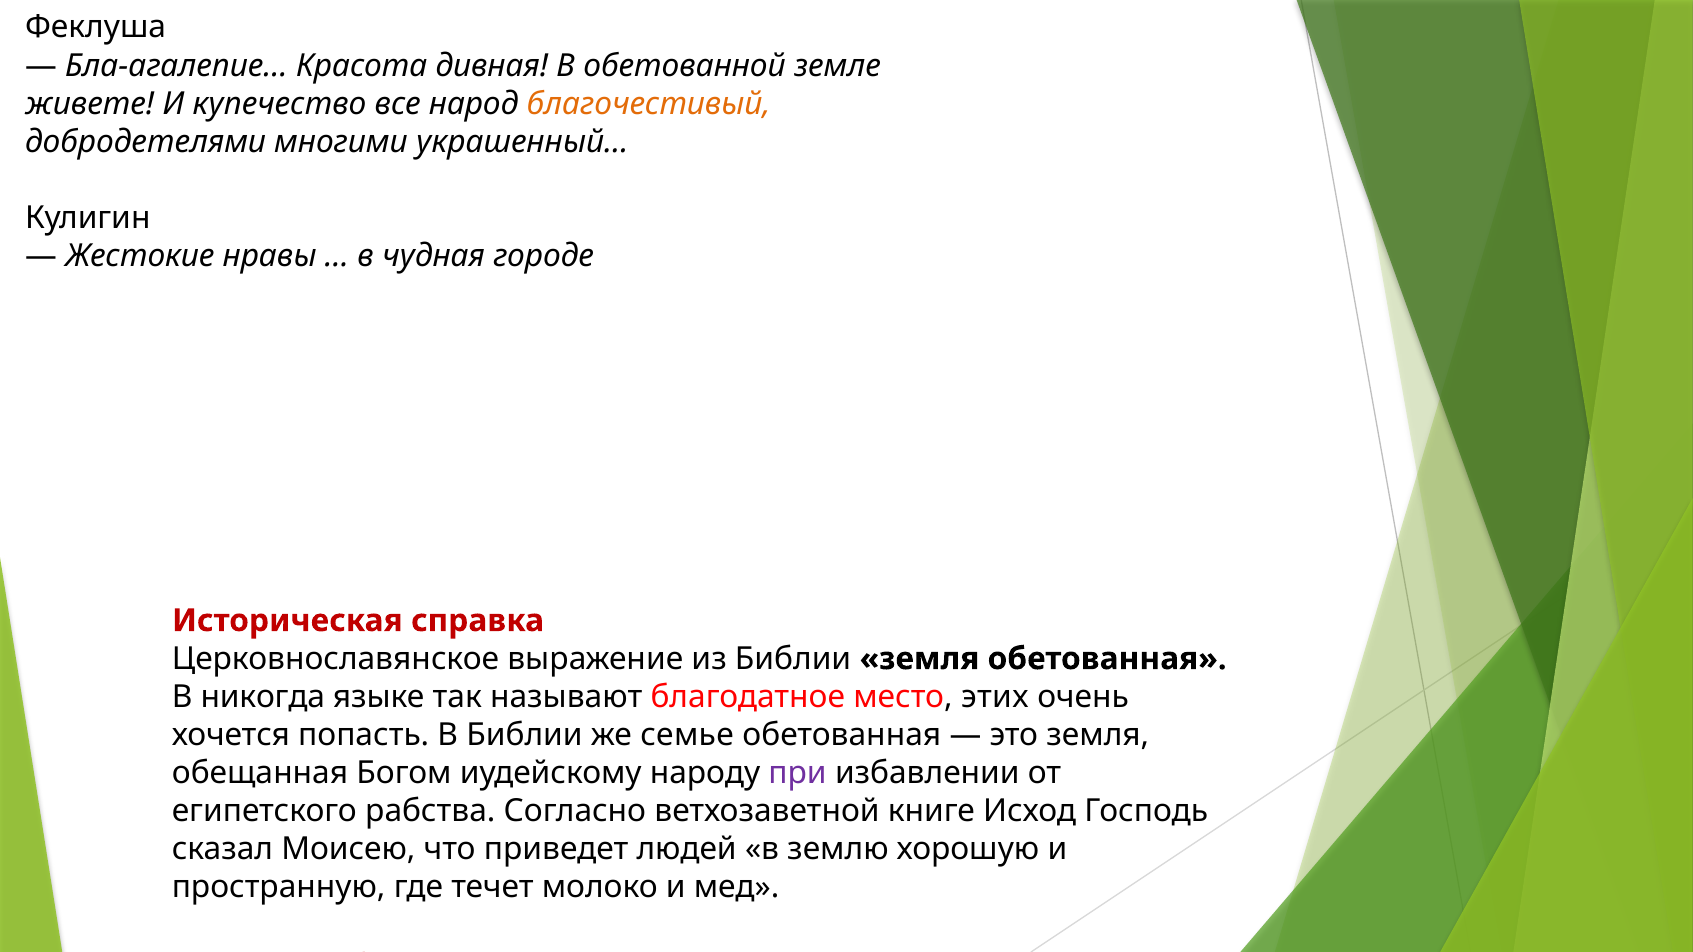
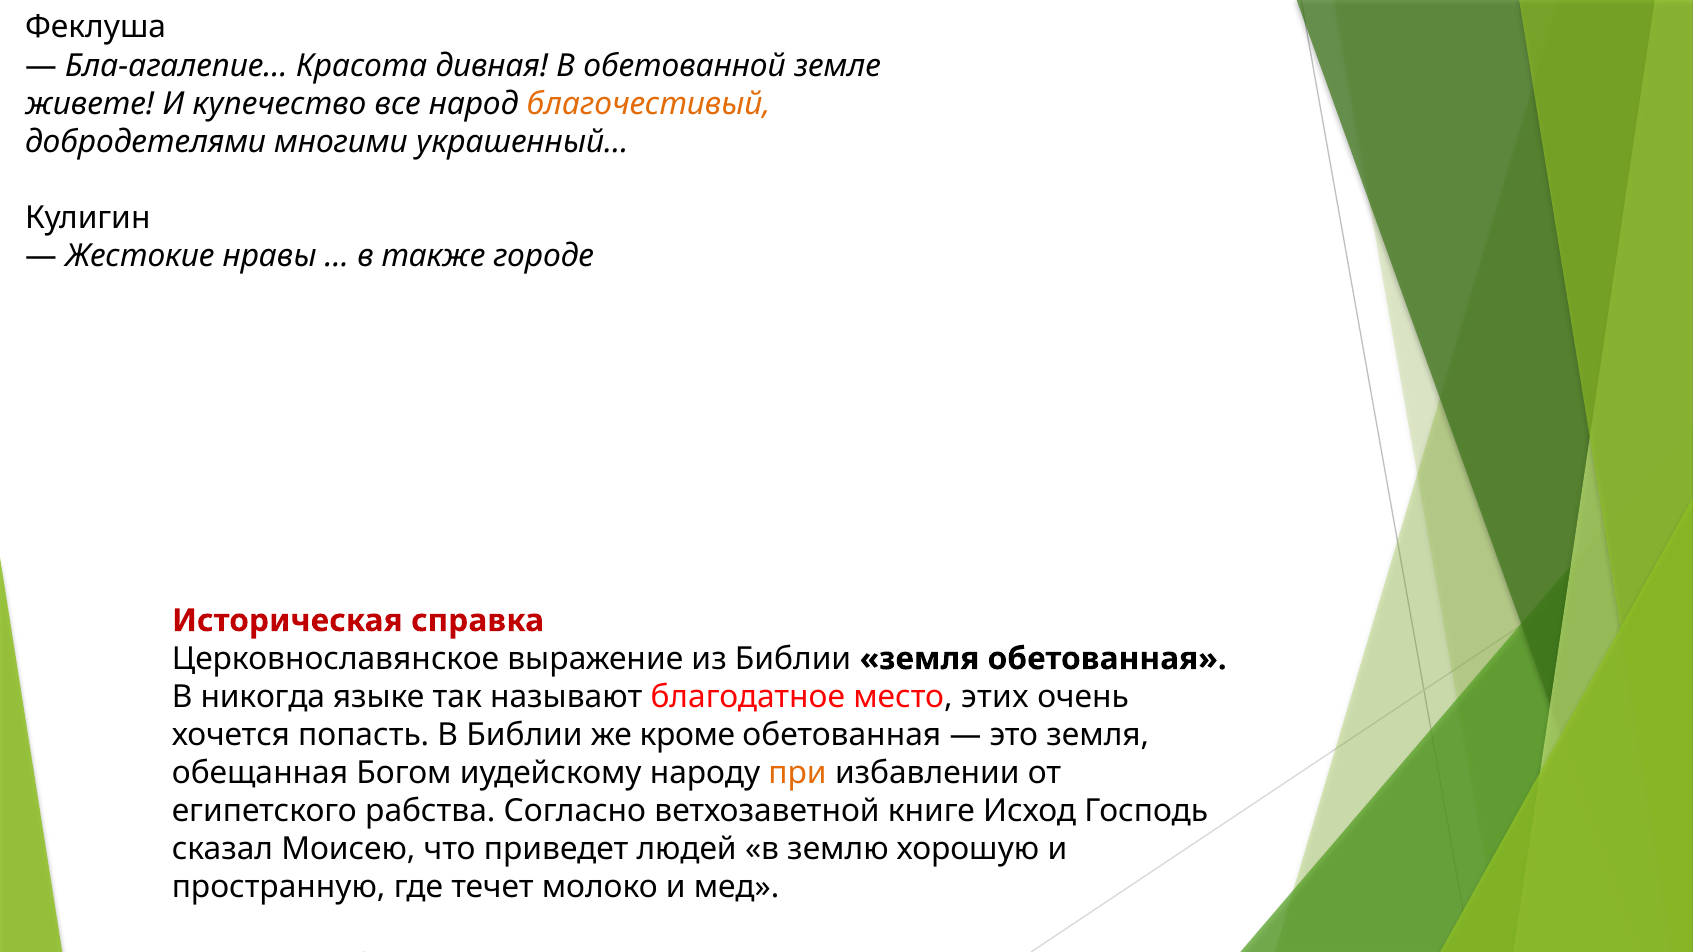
чудная: чудная -> также (434, 256)
семье: семье -> кроме (687, 735)
при colour: purple -> orange (798, 773)
